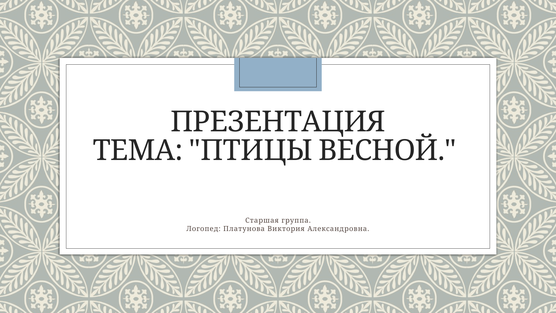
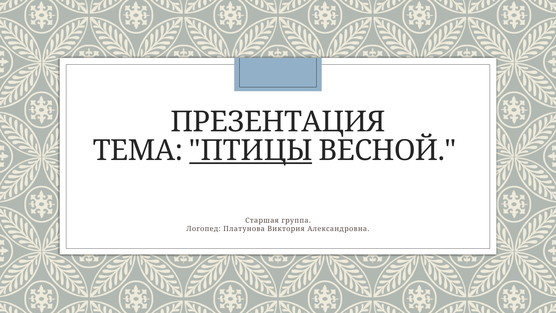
ПТИЦЫ underline: none -> present (251, 151)
